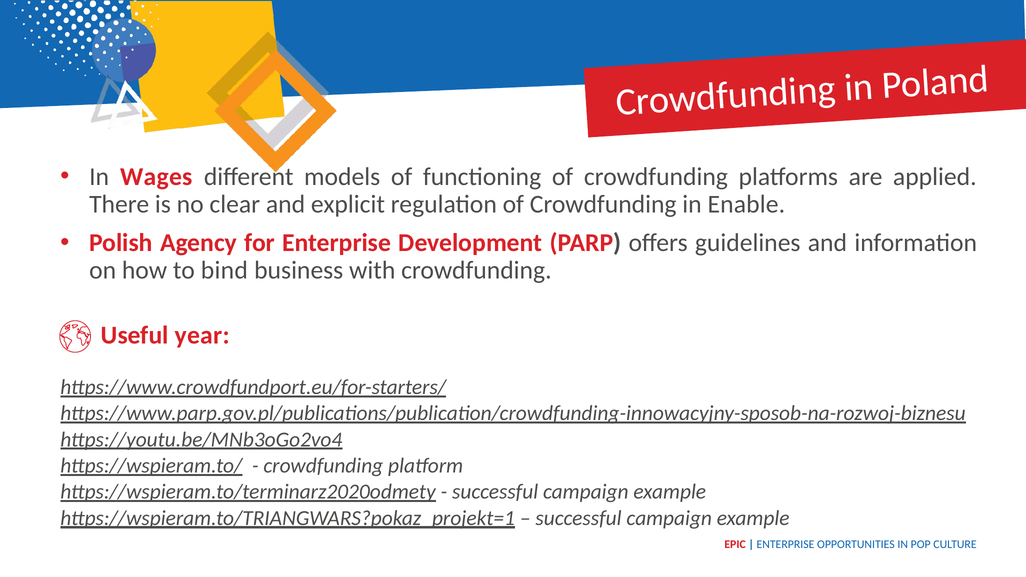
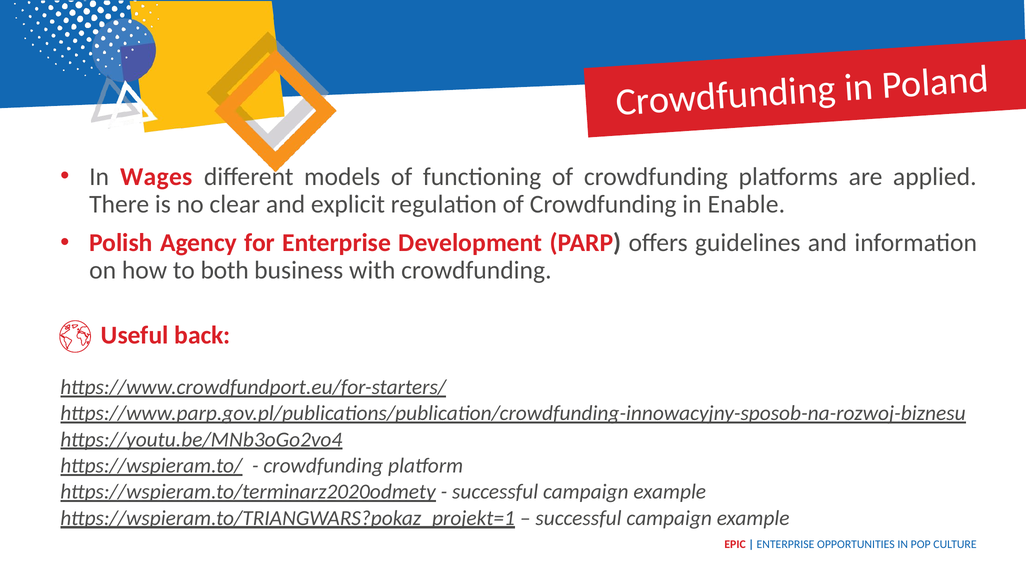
bind: bind -> both (225, 270)
year: year -> back (202, 336)
